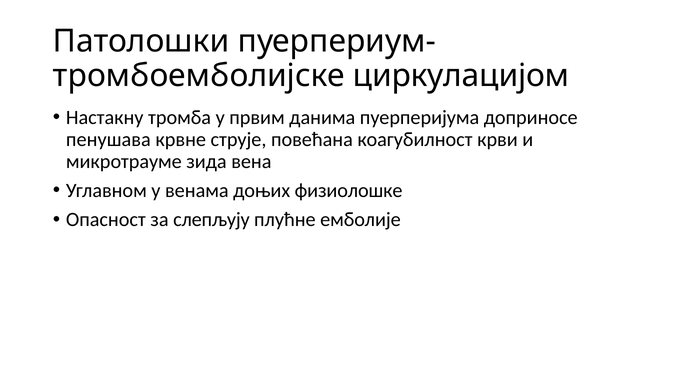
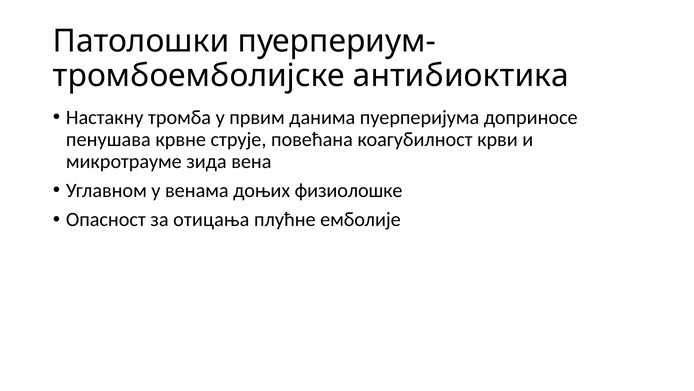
циркулацијом: циркулацијом -> антибиоктика (461, 75)
слепљују: слепљују -> отицања (211, 219)
